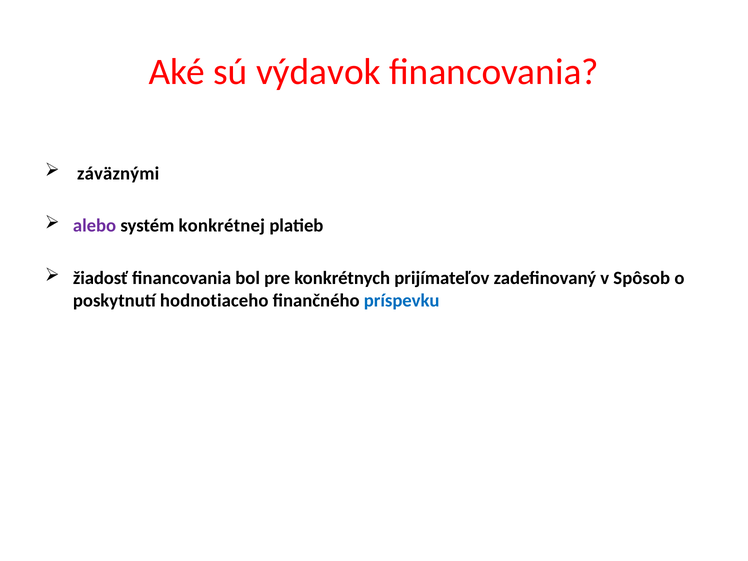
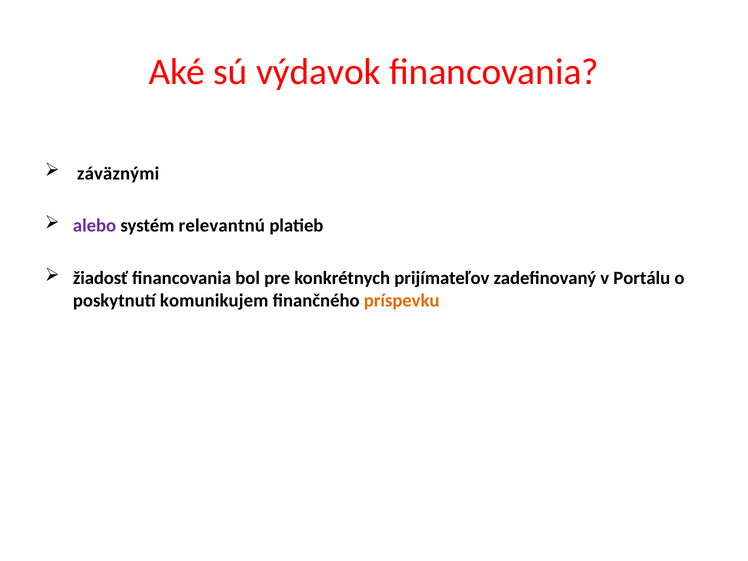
konkrétnej: konkrétnej -> relevantnú (222, 226)
Spôsob: Spôsob -> Portálu (642, 278)
hodnotiaceho: hodnotiaceho -> komunikujem (214, 301)
príspevku colour: blue -> orange (402, 301)
